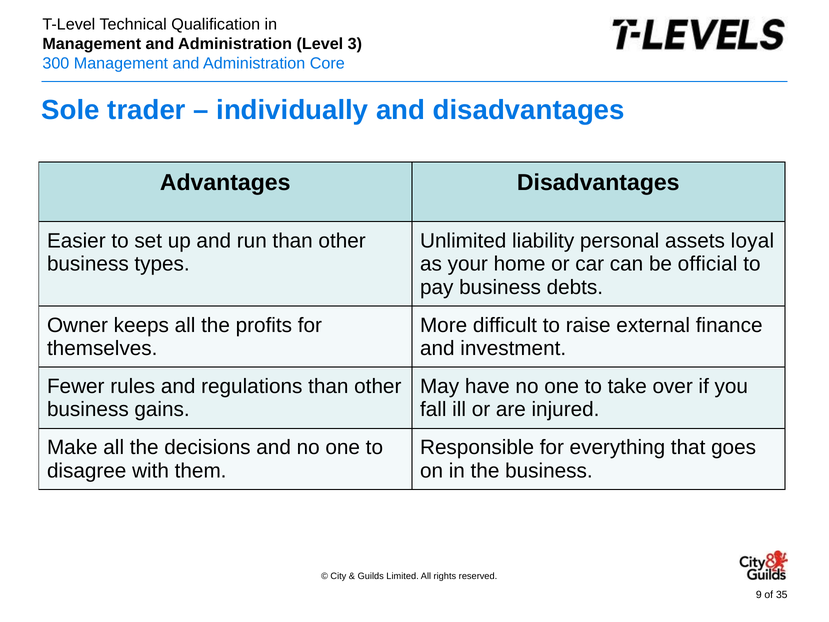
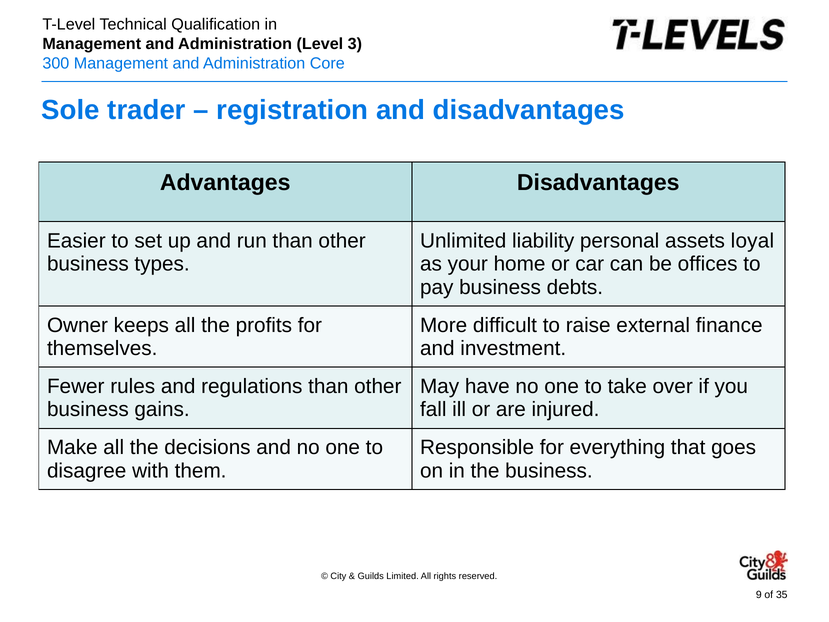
individually: individually -> registration (292, 110)
official: official -> offices (708, 264)
